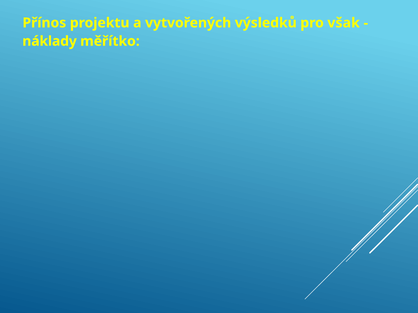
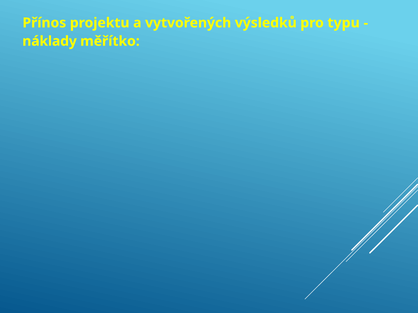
však: však -> typu (344, 23)
